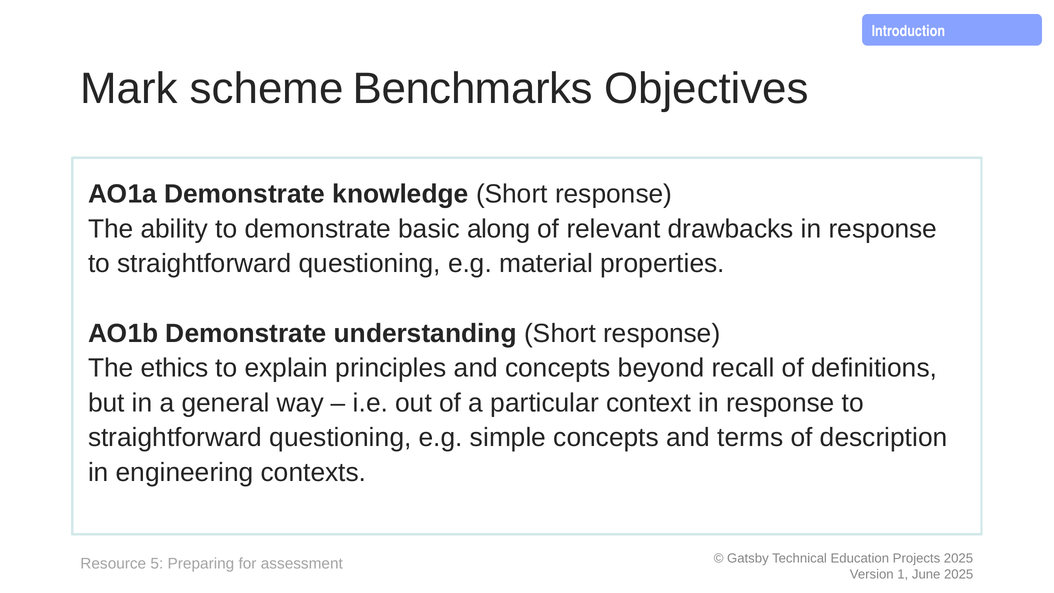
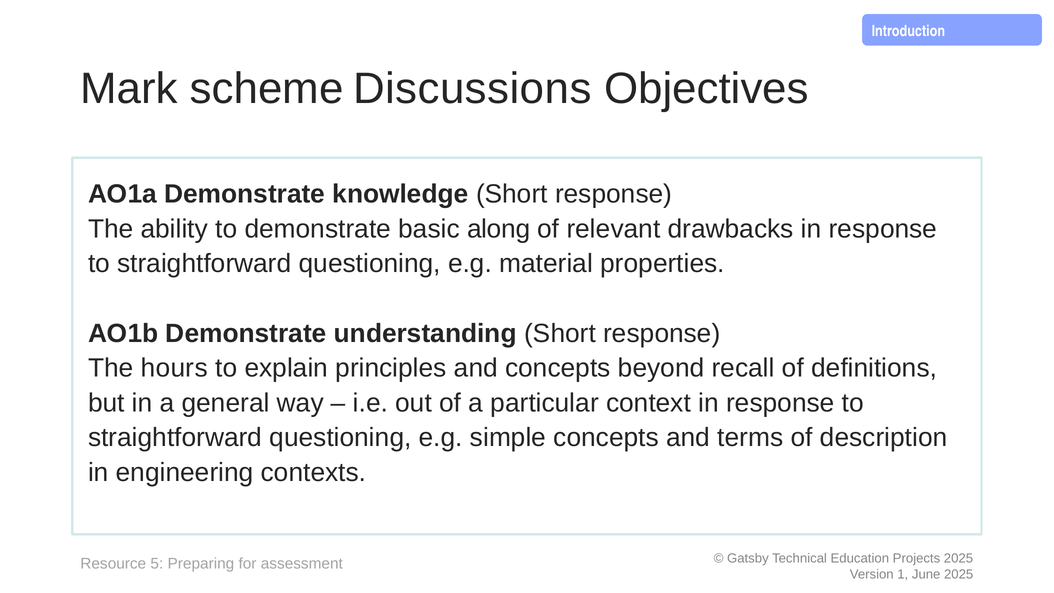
Benchmarks: Benchmarks -> Discussions (472, 89)
ethics: ethics -> hours (174, 368)
